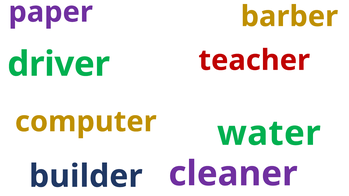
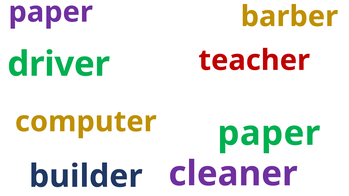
computer water: water -> paper (269, 134)
